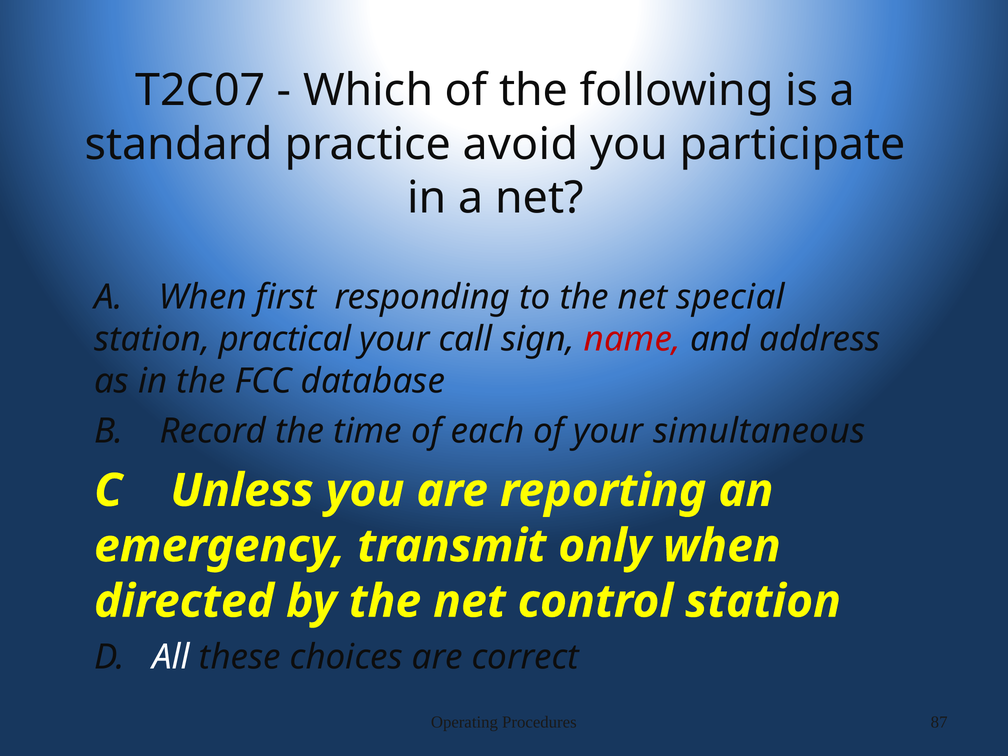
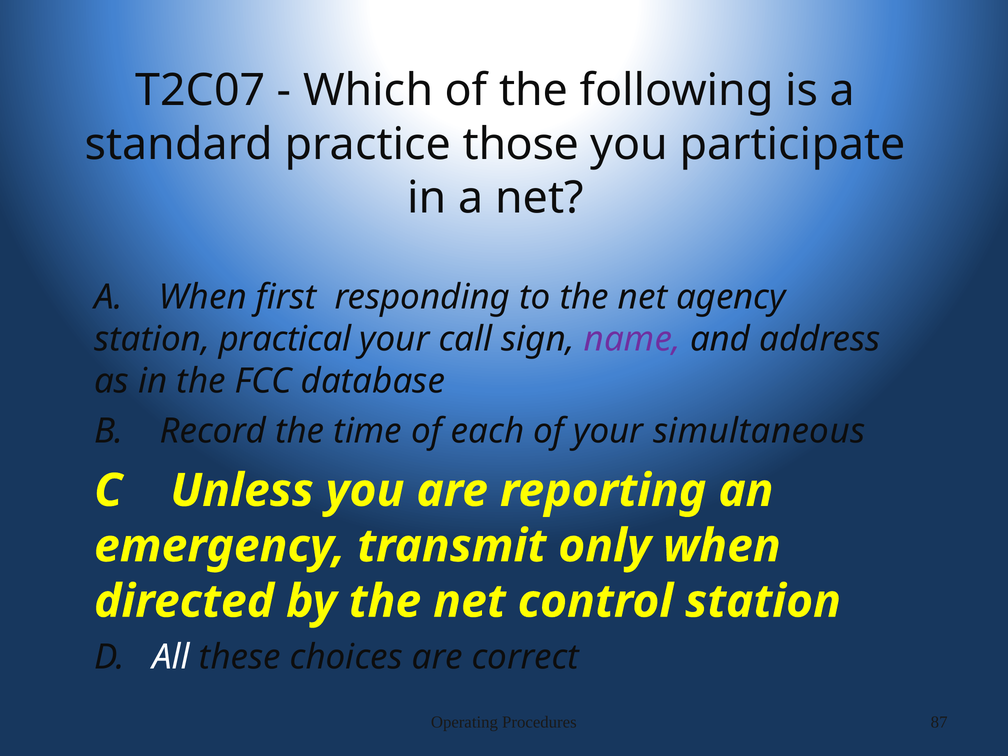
avoid: avoid -> those (521, 144)
special: special -> agency (731, 297)
name colour: red -> purple (632, 339)
